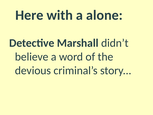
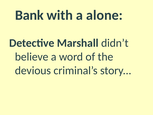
Here: Here -> Bank (29, 15)
